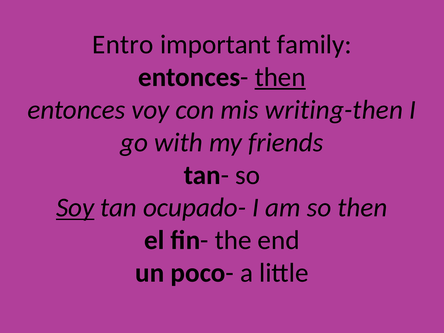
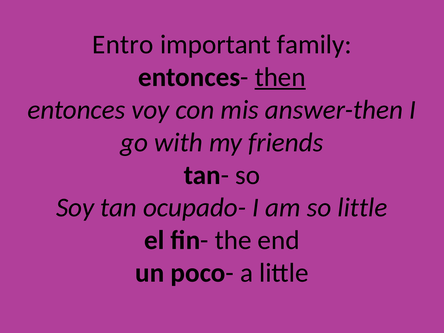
writing-then: writing-then -> answer-then (334, 110)
Soy underline: present -> none (75, 208)
so then: then -> little (362, 208)
